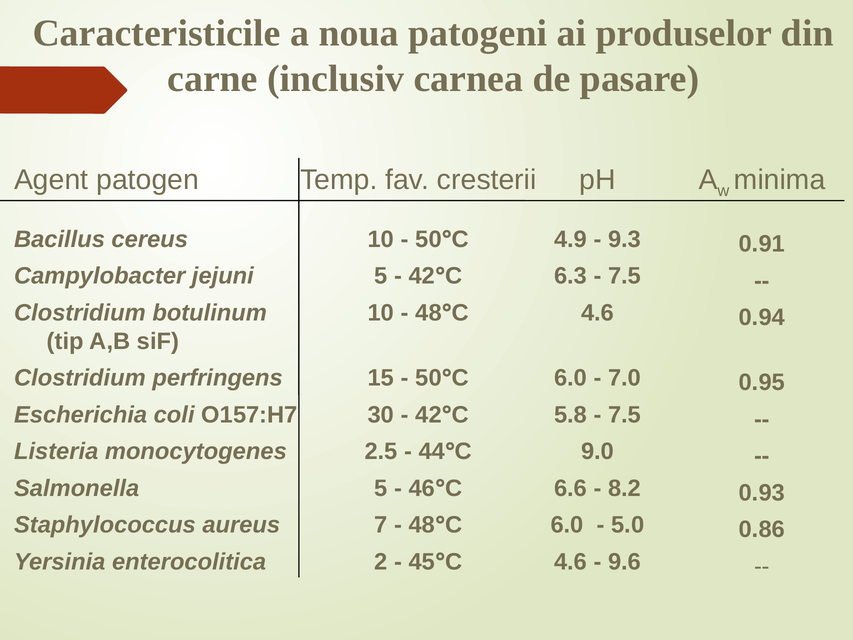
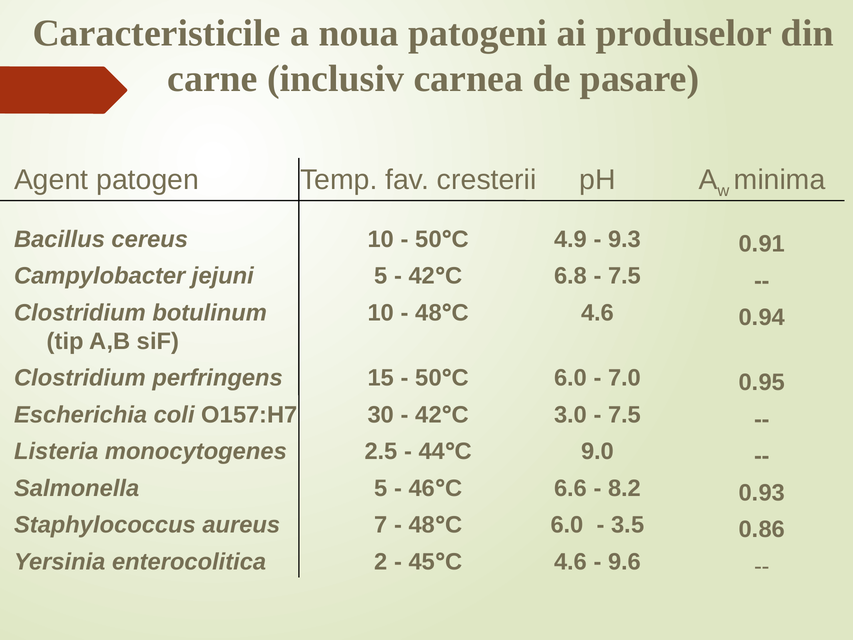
6.3: 6.3 -> 6.8 (571, 276)
5.8: 5.8 -> 3.0 (571, 415)
5.0: 5.0 -> 3.5 (628, 525)
